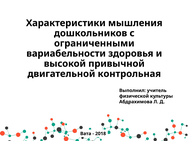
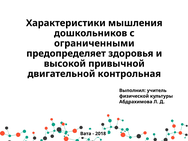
вариабельности: вариабельности -> предопределяет (66, 54)
